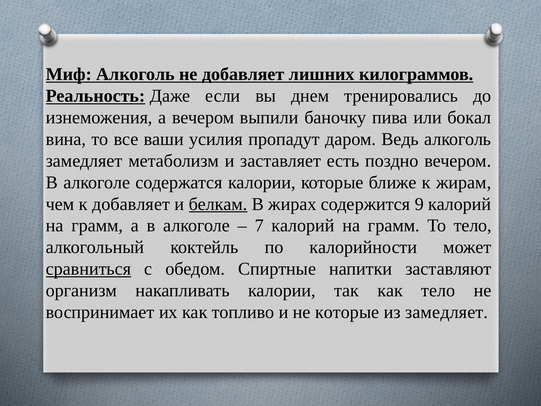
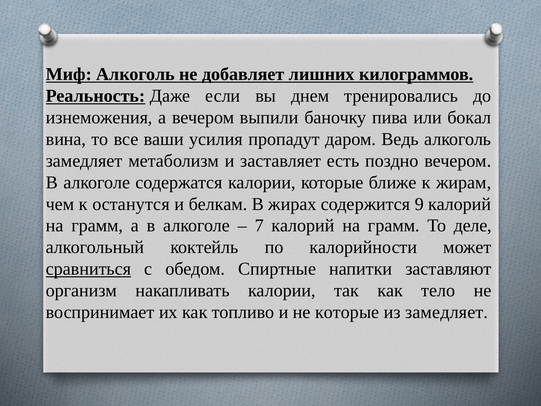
к добавляет: добавляет -> останутся (131, 204)
белкам underline: present -> none (218, 204)
То тело: тело -> деле (473, 226)
